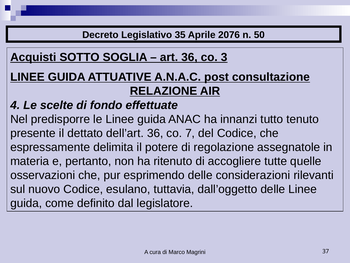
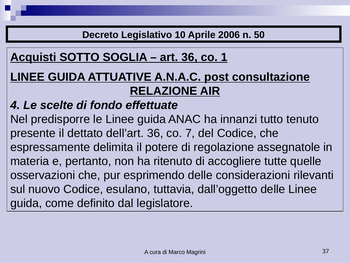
35: 35 -> 10 (180, 35)
2076: 2076 -> 2006 (229, 35)
3: 3 -> 1 (224, 57)
